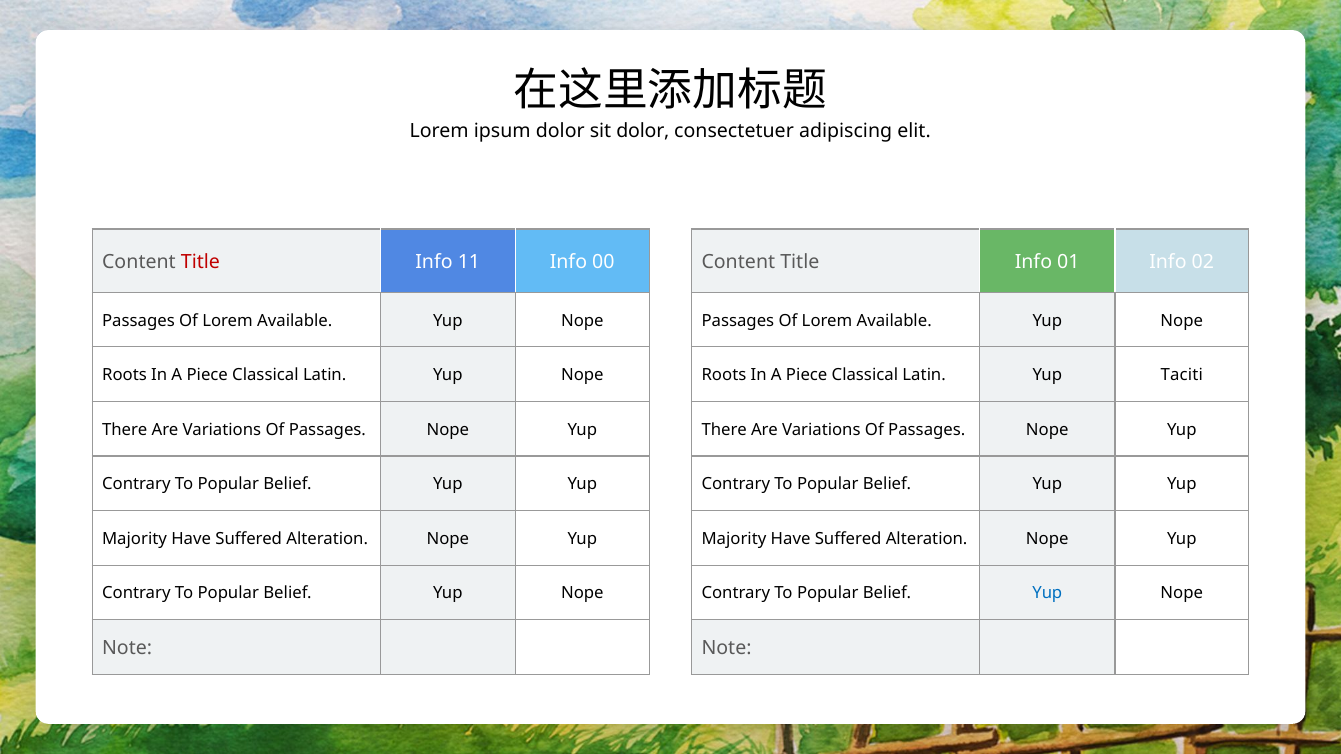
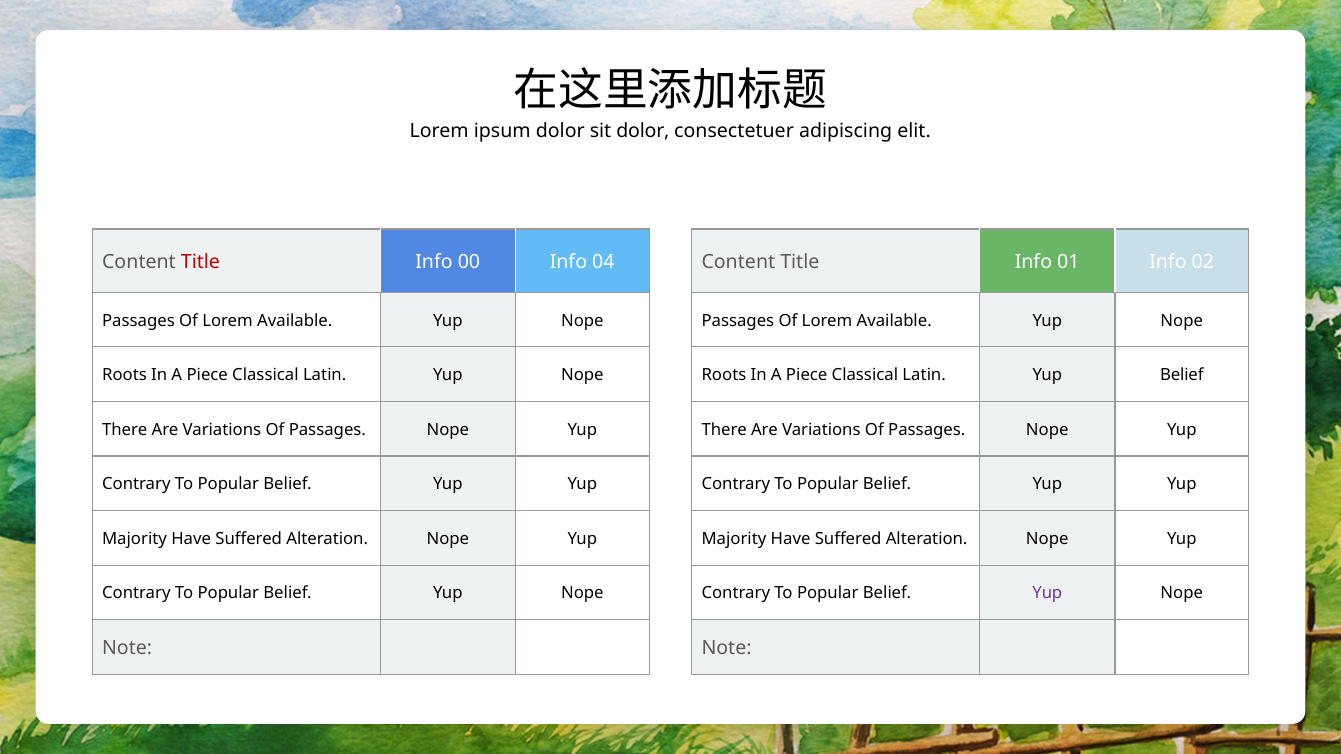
11: 11 -> 00 (469, 262)
00: 00 -> 04 (603, 262)
Yup Taciti: Taciti -> Belief (1182, 375)
Yup colour: blue -> purple (1047, 594)
